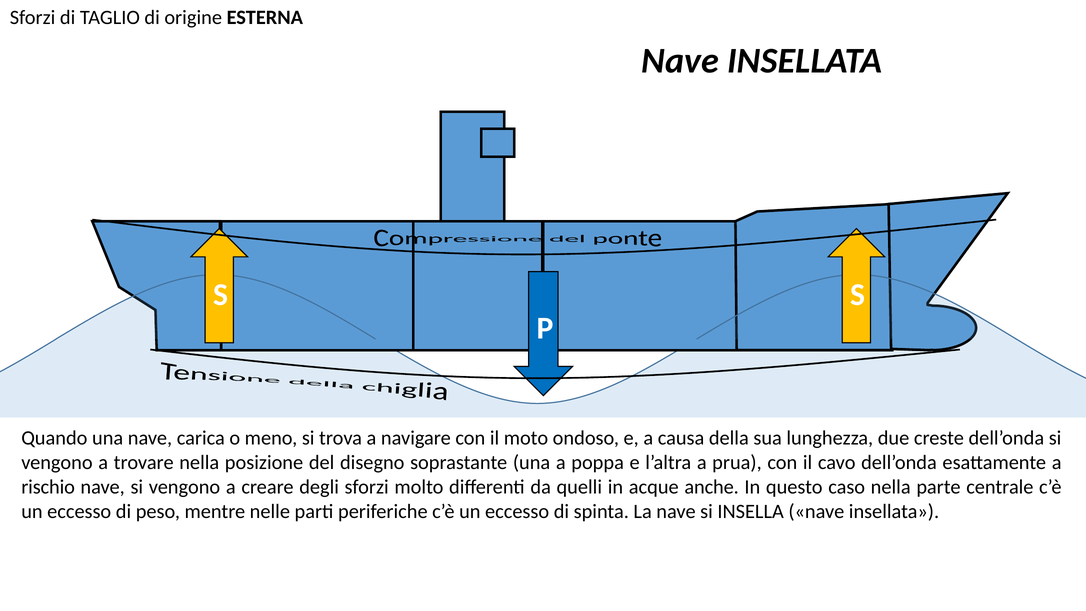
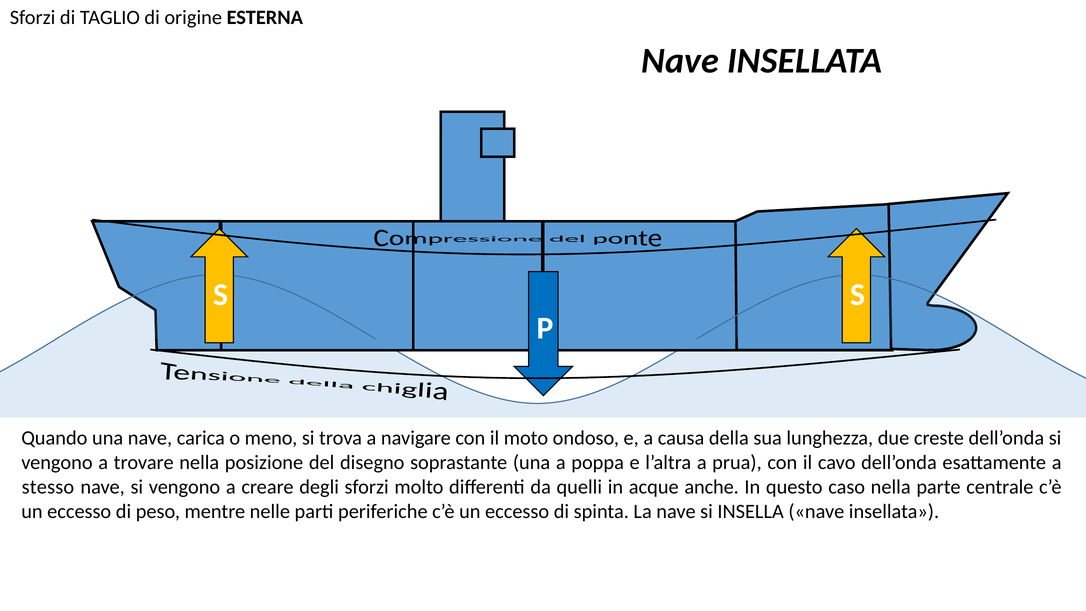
rischio: rischio -> stesso (48, 487)
